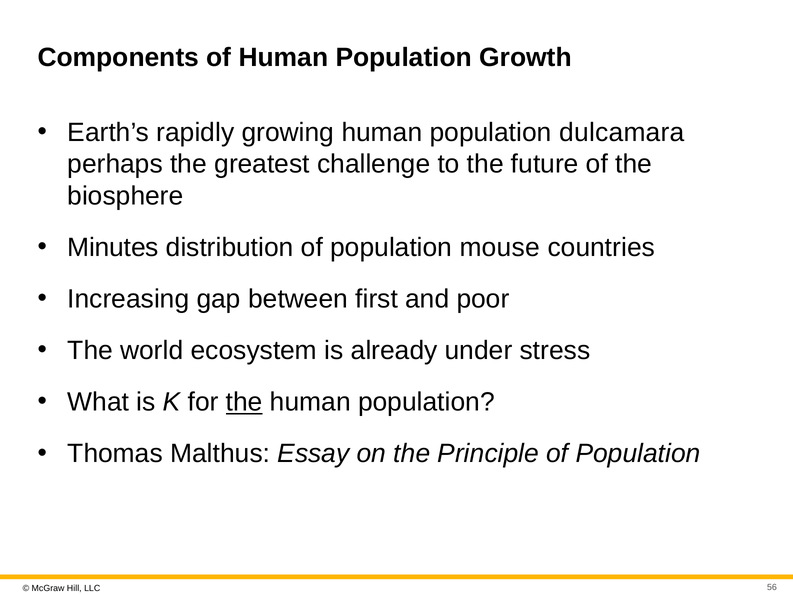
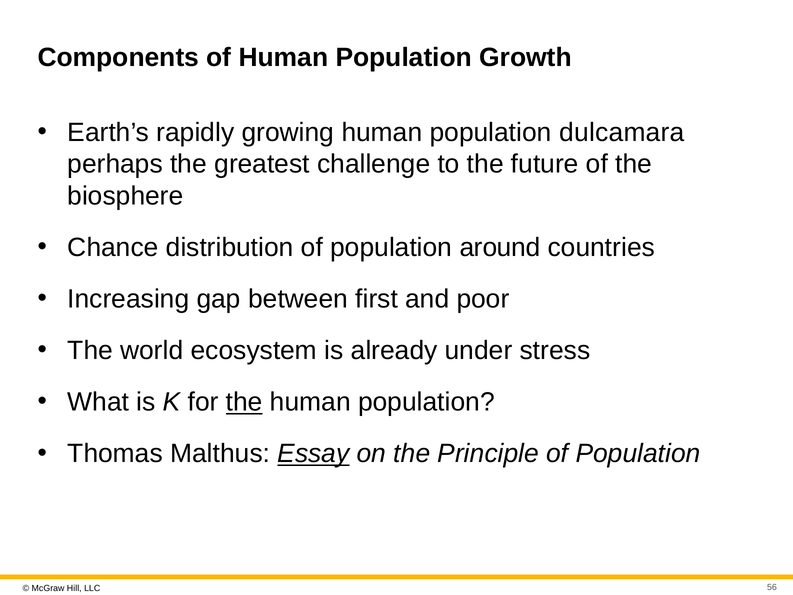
Minutes: Minutes -> Chance (113, 247)
mouse: mouse -> around (500, 247)
Essay underline: none -> present (313, 454)
